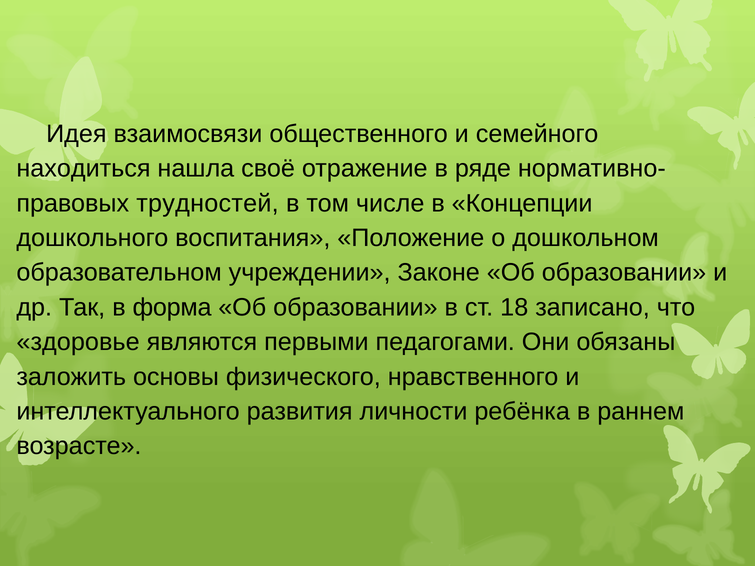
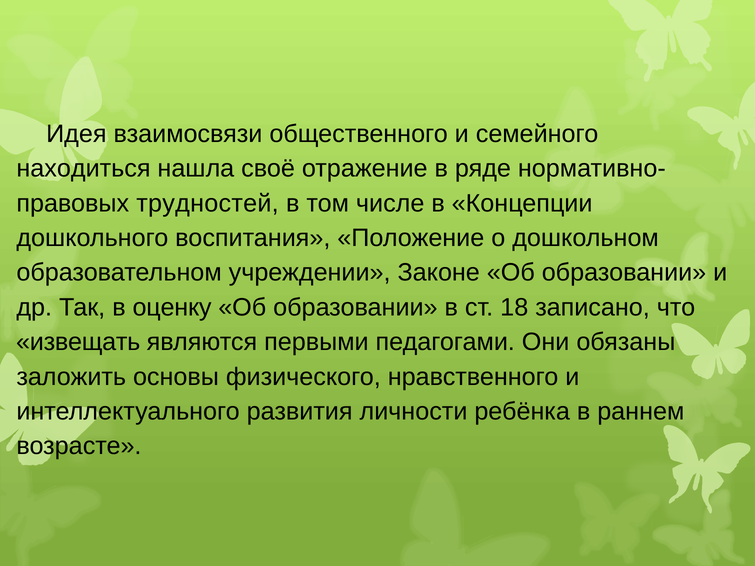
форма: форма -> оценку (172, 307)
здоровье: здоровье -> извещать (78, 342)
